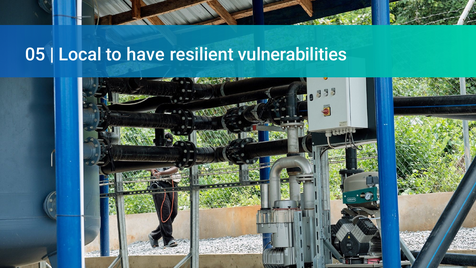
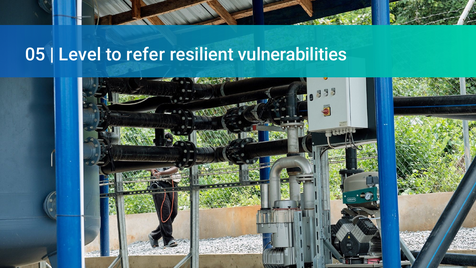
Local: Local -> Level (80, 55)
have: have -> refer (146, 55)
